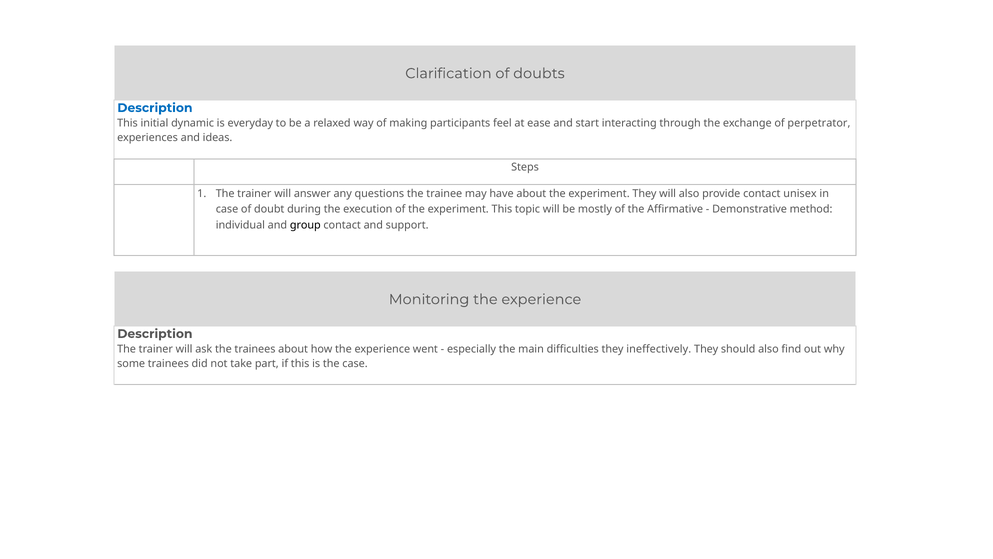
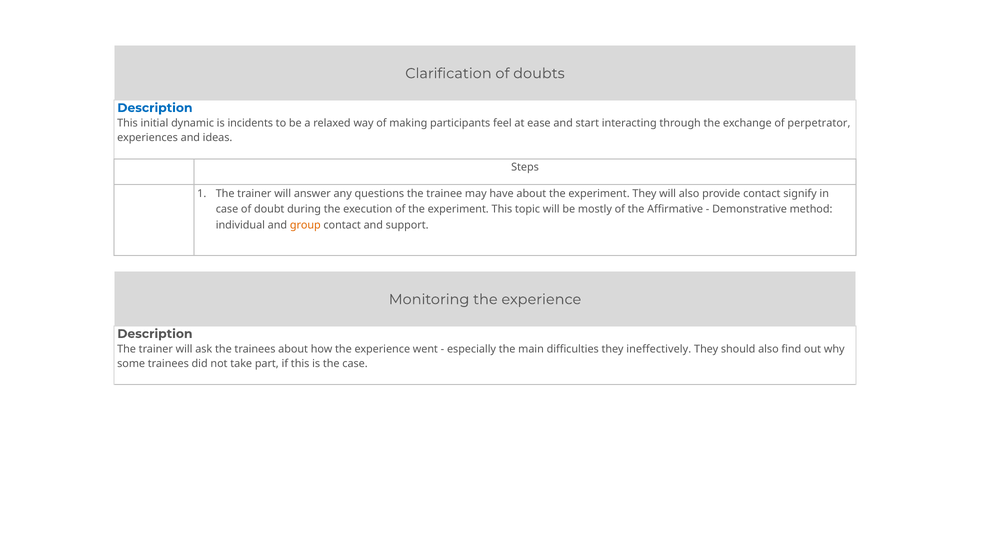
everyday: everyday -> incidents (250, 123)
unisex: unisex -> signify (800, 193)
group colour: black -> orange (305, 225)
